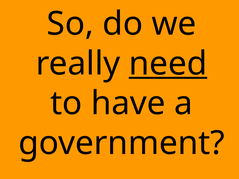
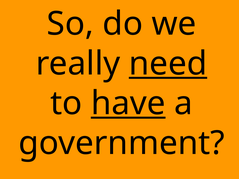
have underline: none -> present (128, 104)
